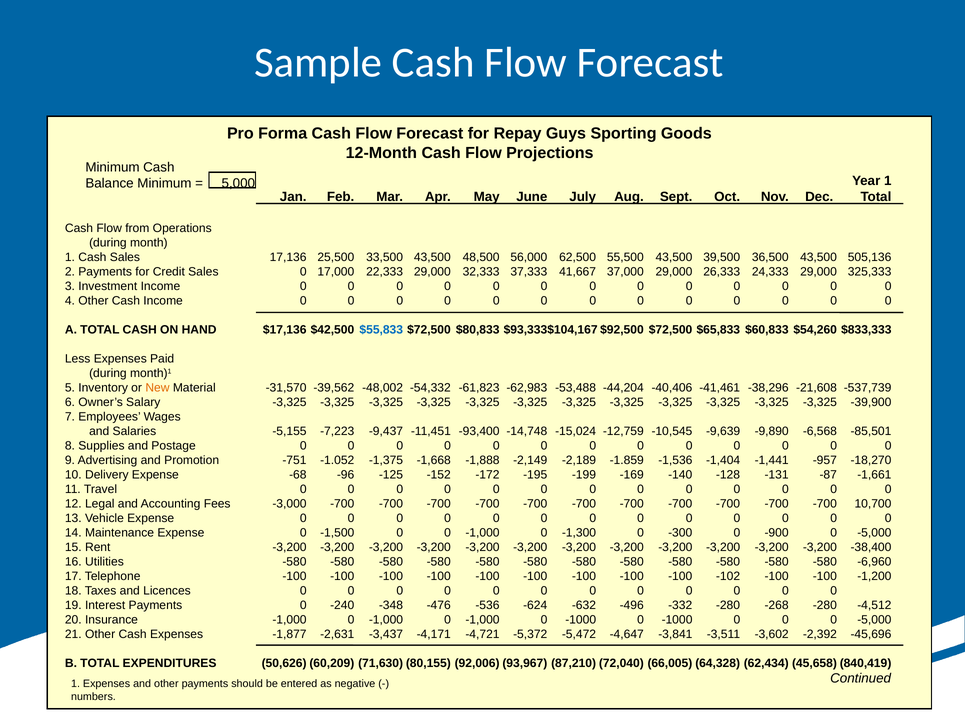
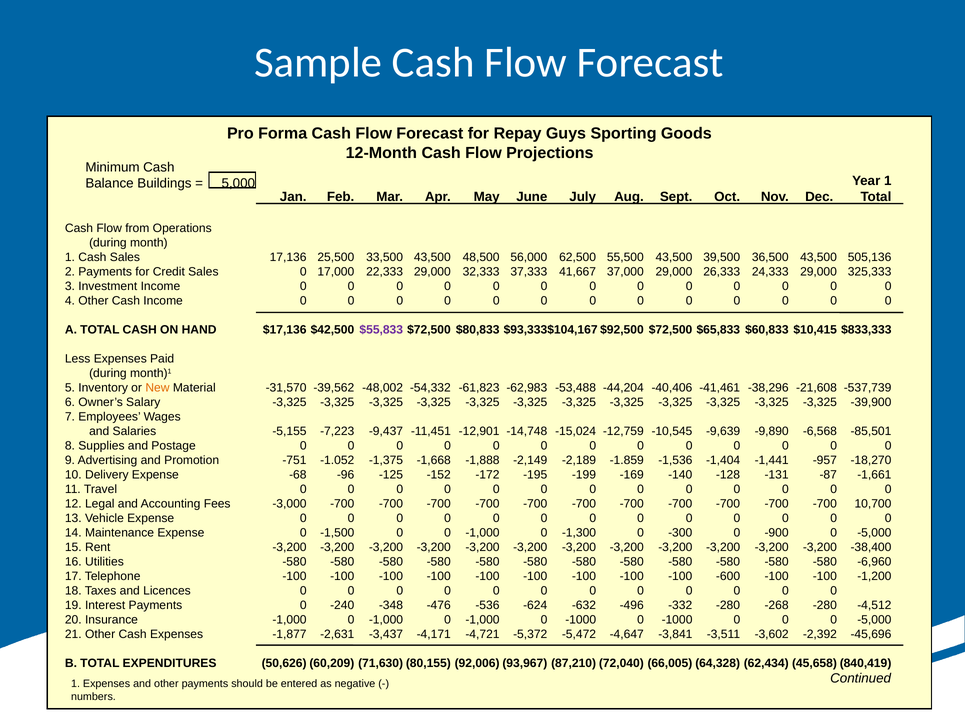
Balance Minimum: Minimum -> Buildings (164, 184)
$55,833 colour: blue -> purple (381, 330)
$54,260: $54,260 -> $10,415 (815, 330)
-93,400: -93,400 -> -12,901 (479, 432)
-102: -102 -> -600 (728, 577)
